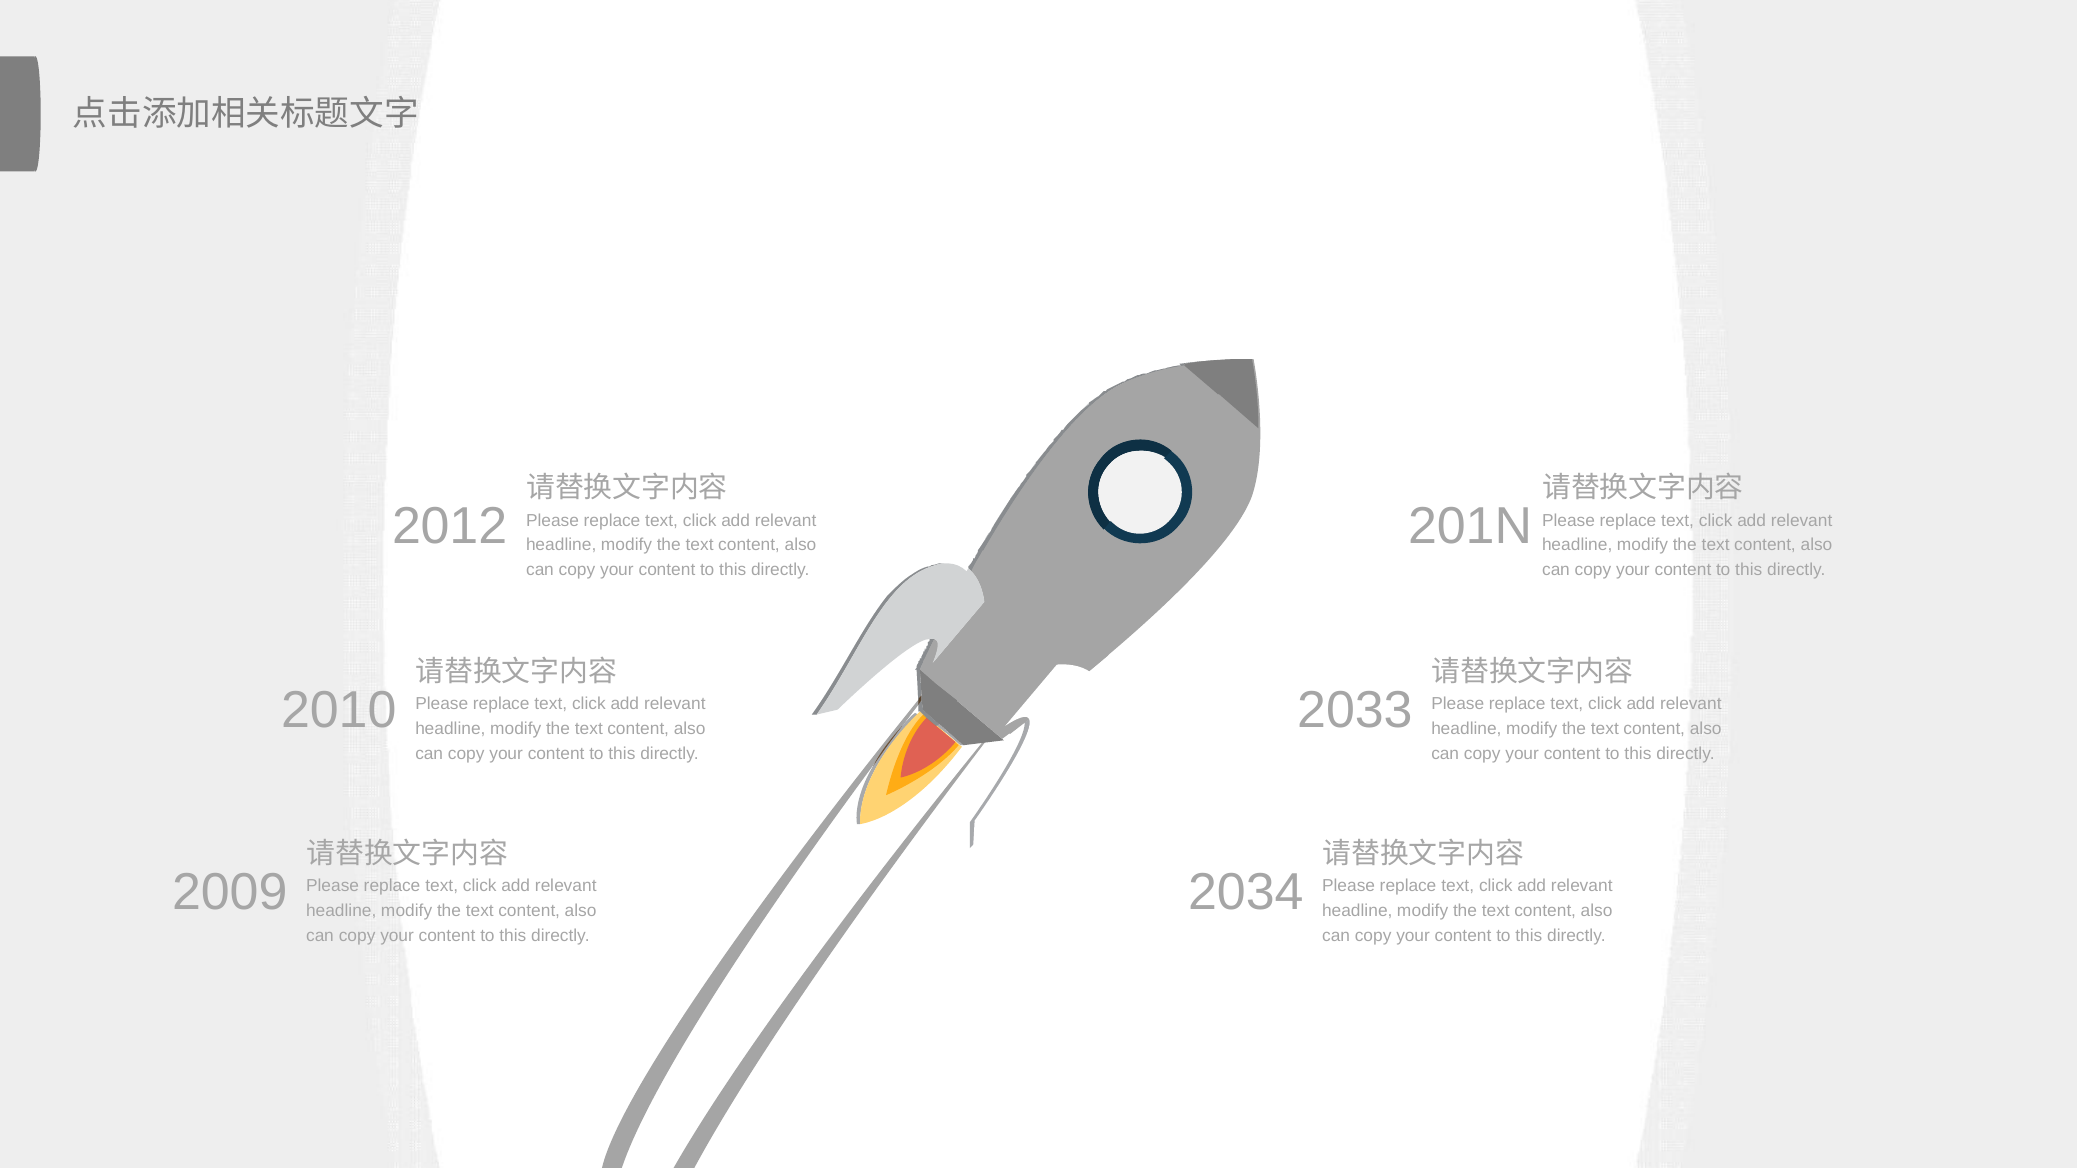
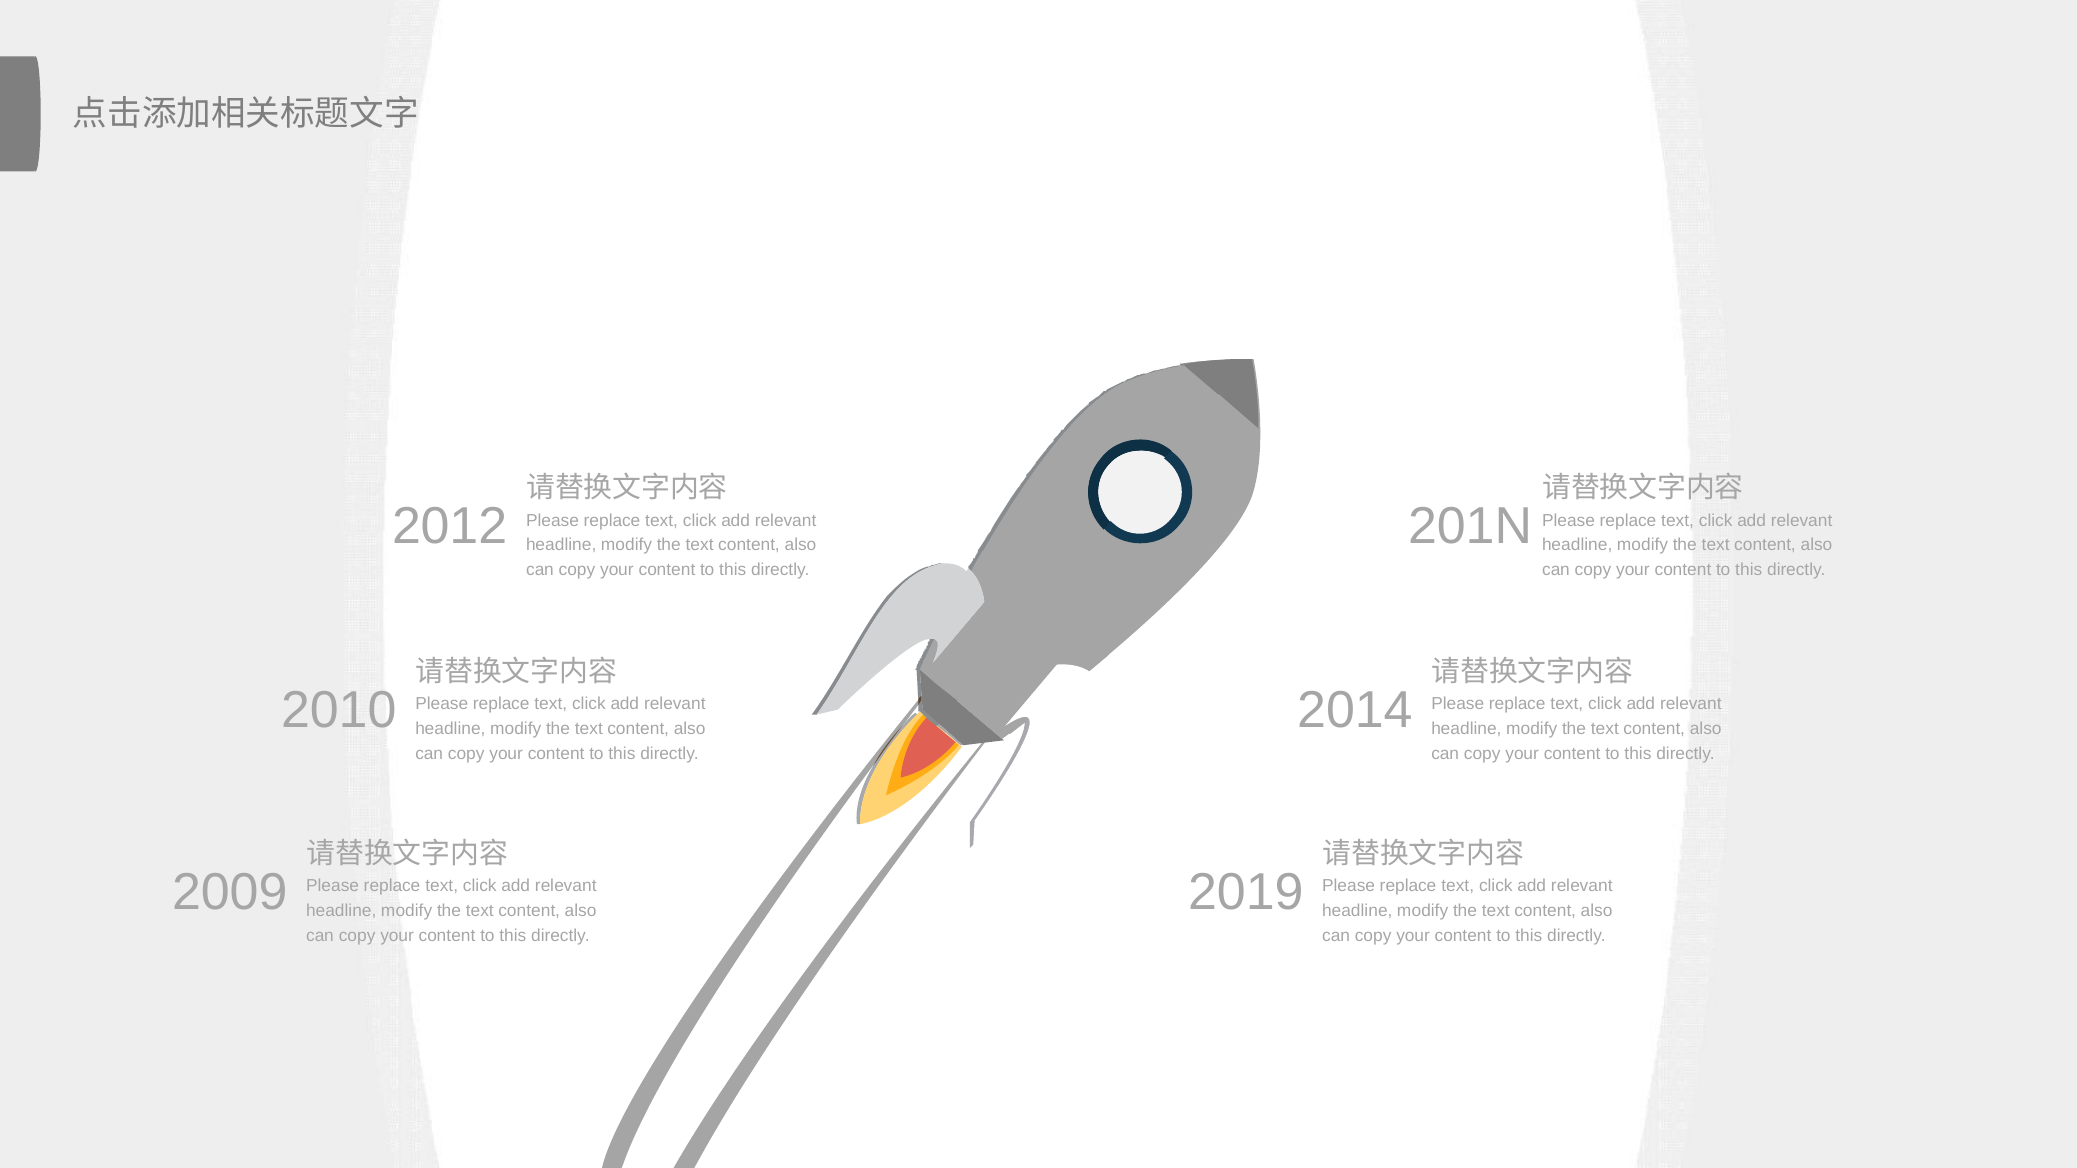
2033: 2033 -> 2014 (1355, 710)
2034: 2034 -> 2019 (1246, 892)
